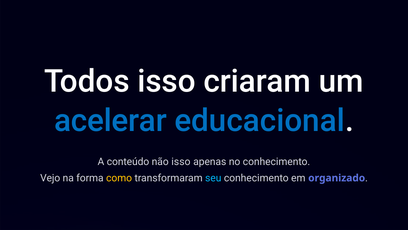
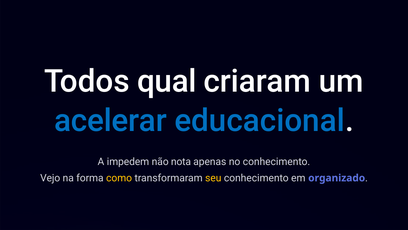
Todos isso: isso -> qual (167, 81)
conteúdo: conteúdo -> impedem (128, 161)
não isso: isso -> nota (181, 161)
seu colour: light blue -> yellow (213, 178)
